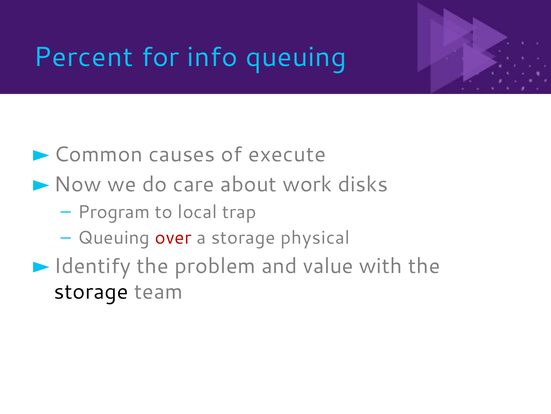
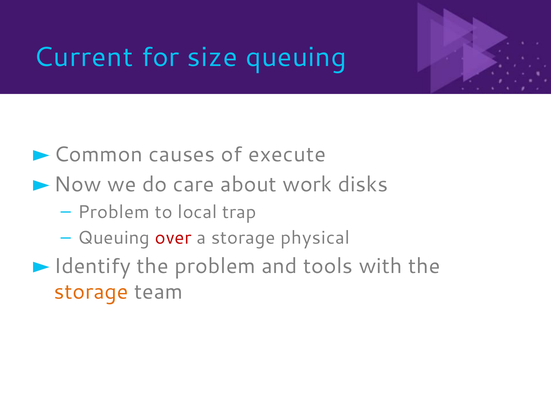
Percent: Percent -> Current (83, 57)
info: info -> size (212, 57)
Program: Program -> Problem (114, 212)
value: value -> tools (328, 266)
storage colour: black -> orange (91, 291)
